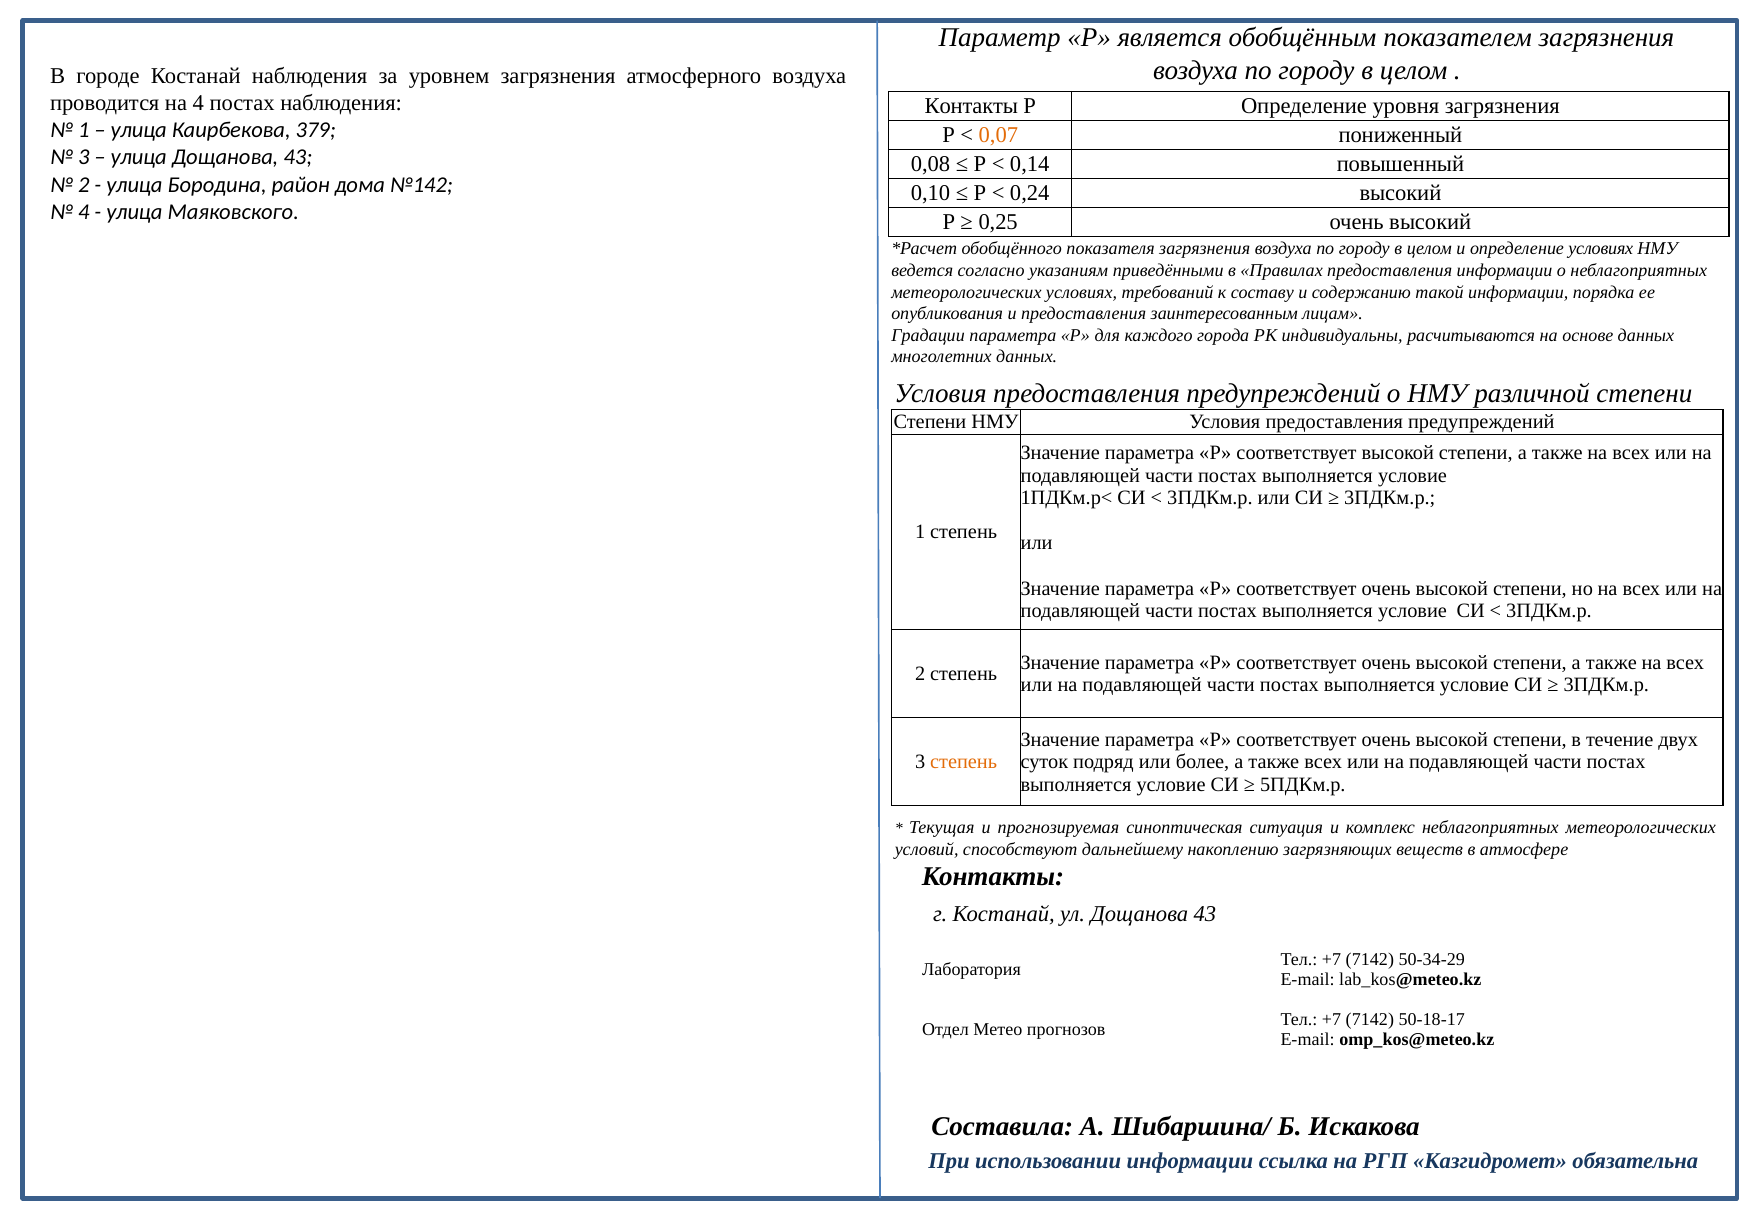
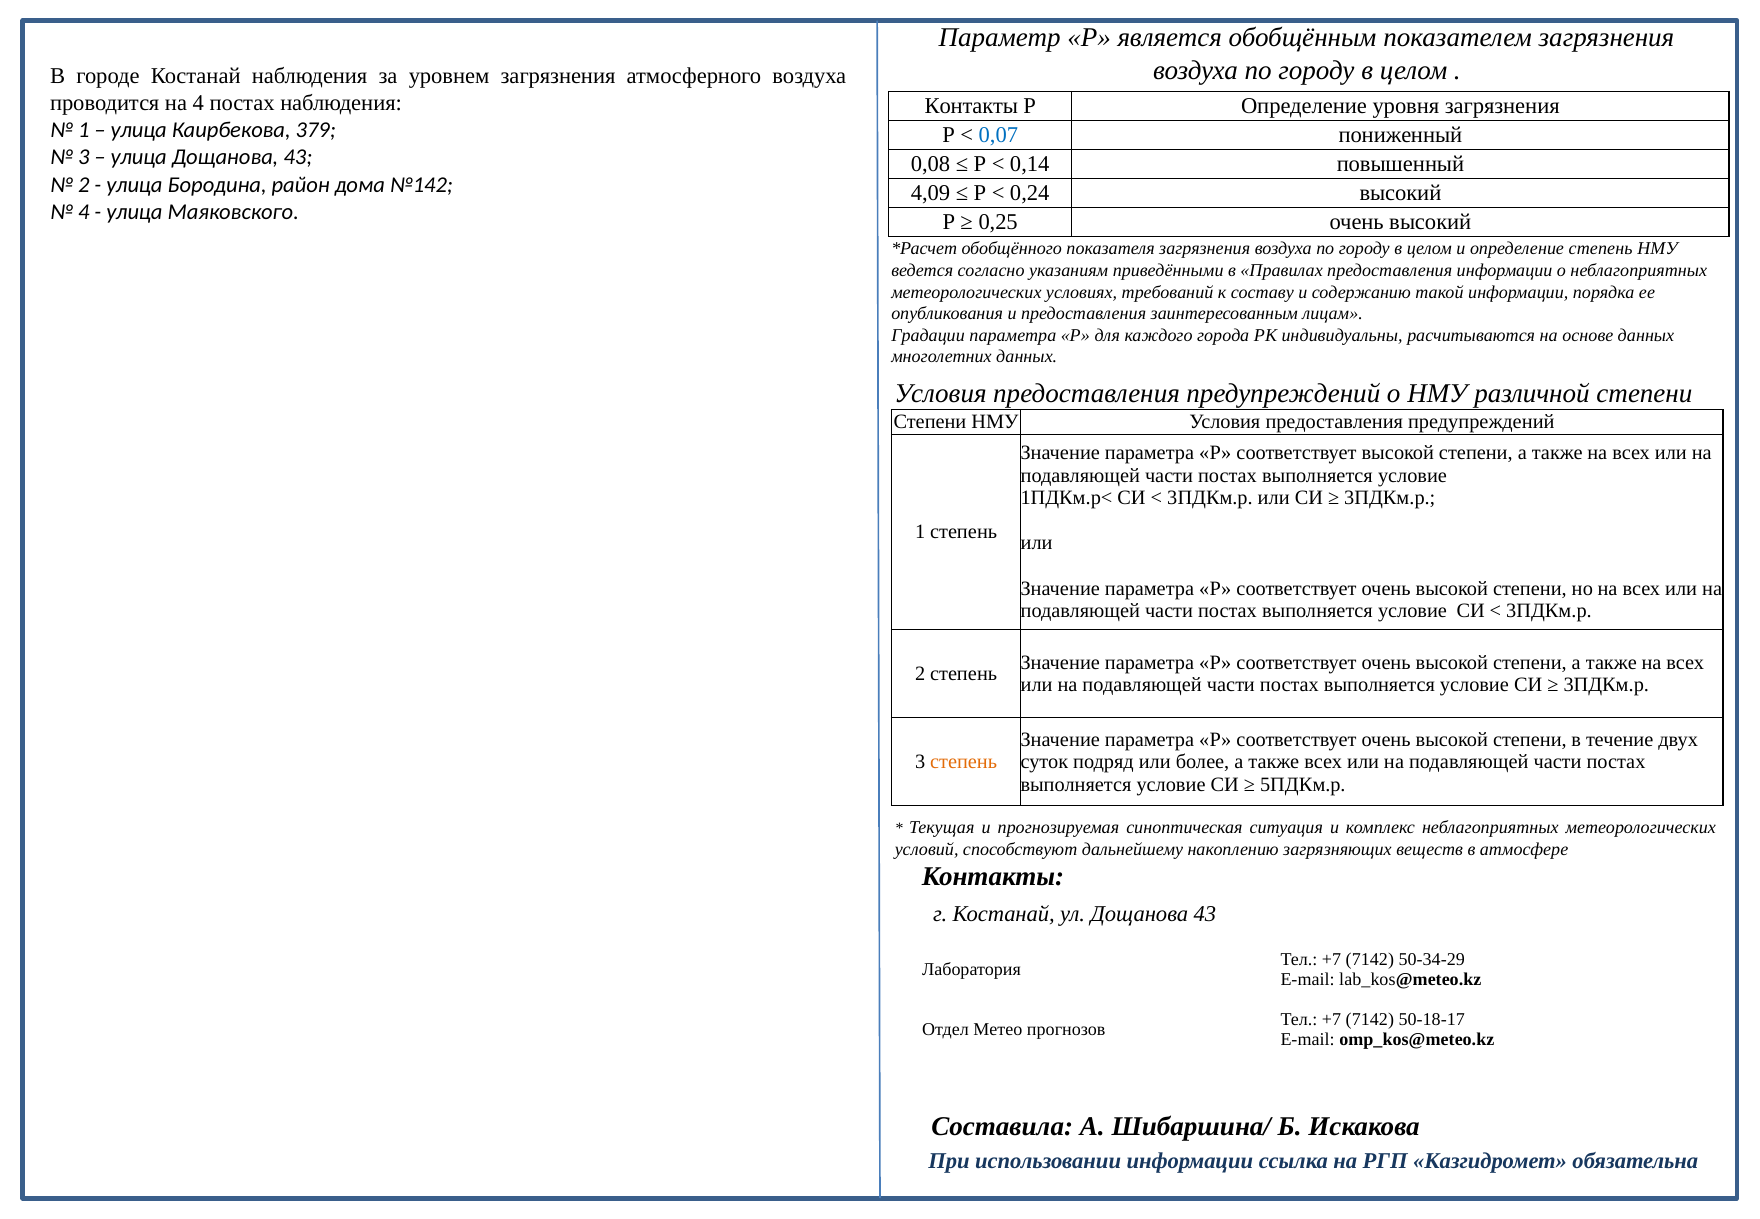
0,07 colour: orange -> blue (998, 135)
0,10: 0,10 -> 4,09 (931, 193)
определение условиях: условиях -> степень (1601, 249)
